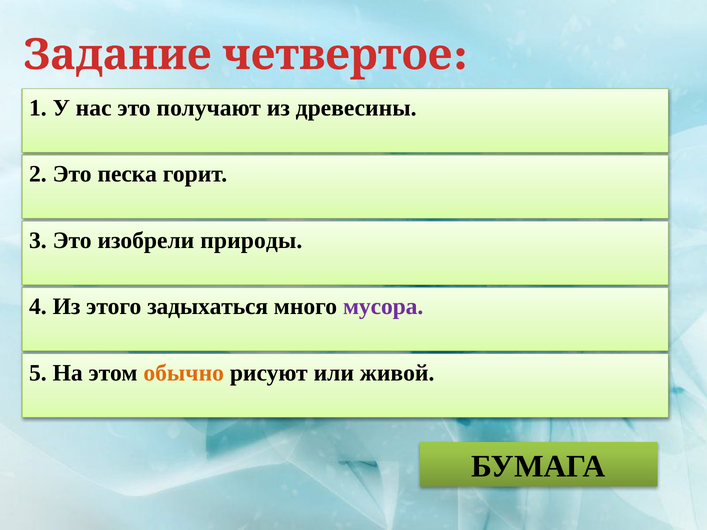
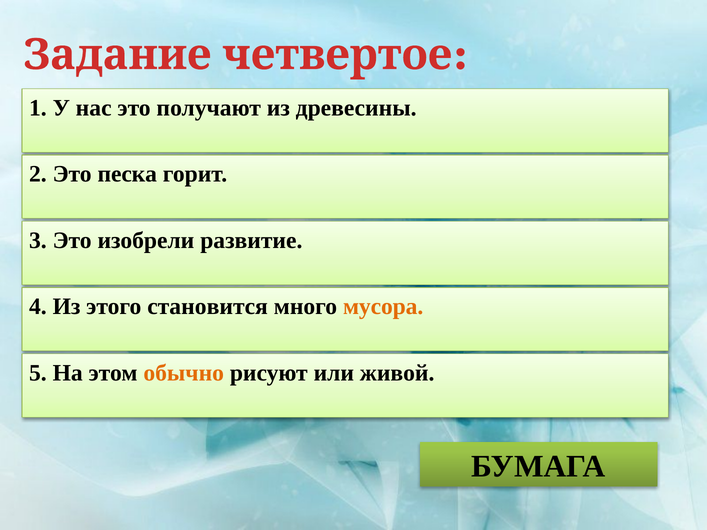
природы: природы -> развитие (251, 241)
задыхаться: задыхаться -> становится (208, 307)
мусора colour: purple -> orange (383, 307)
